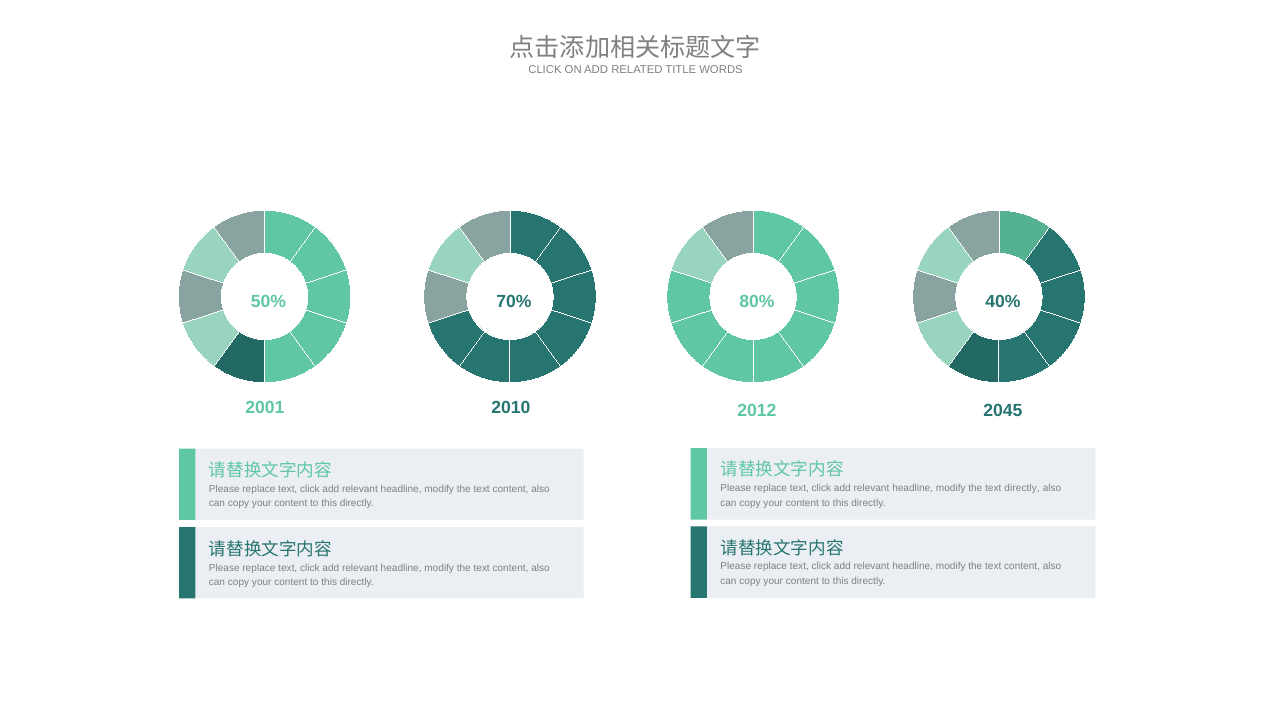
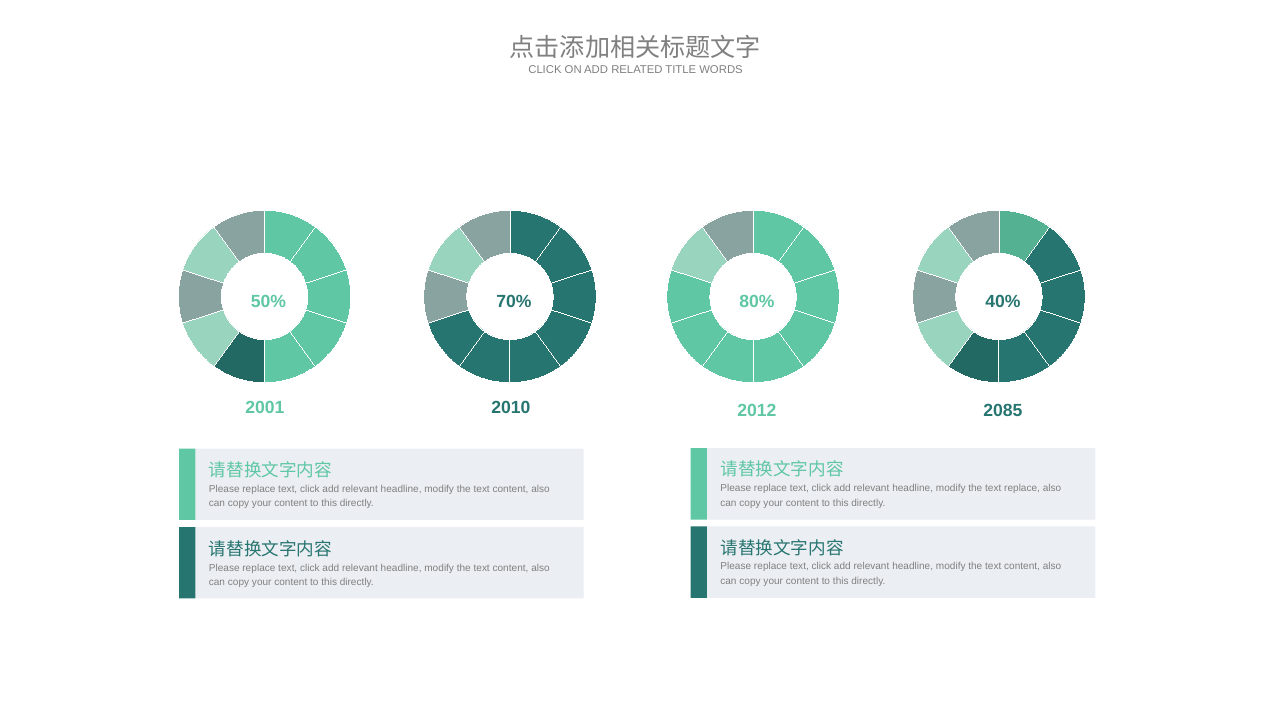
2045: 2045 -> 2085 (1003, 411)
text directly: directly -> replace (1022, 488)
